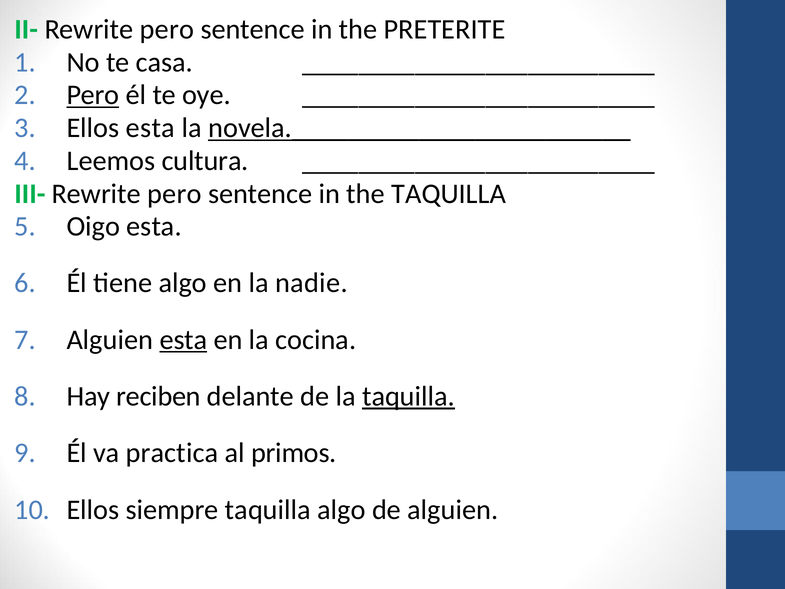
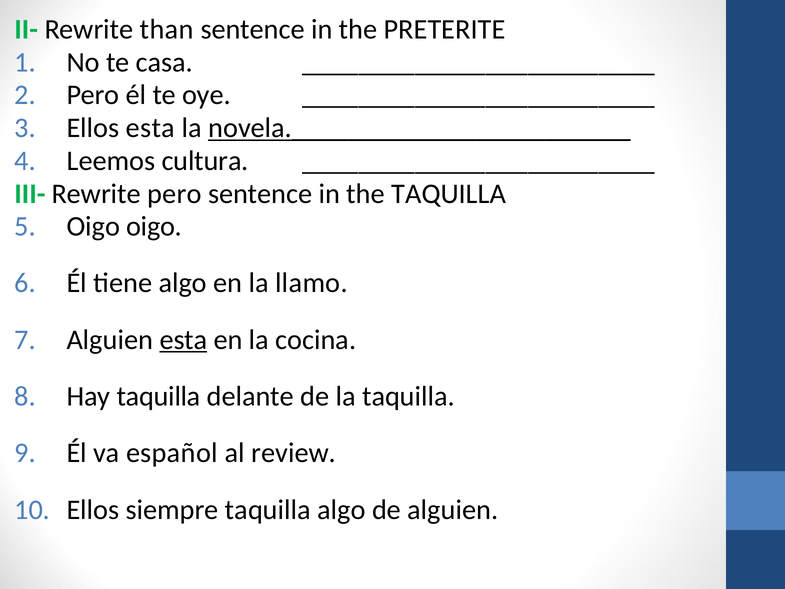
II- Rewrite pero: pero -> than (167, 29)
Pero underline: present -> none (93, 95)
Oigo esta: esta -> oigo (154, 226)
nadie: nadie -> llamo (311, 283)
Hay reciben: reciben -> taquilla (159, 396)
taquilla underline: present -> none (408, 396)
practica: practica -> español (172, 453)
primos: primos -> review (294, 453)
